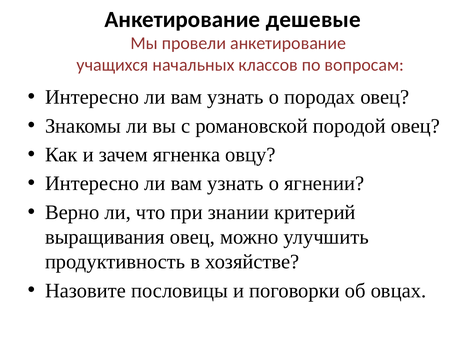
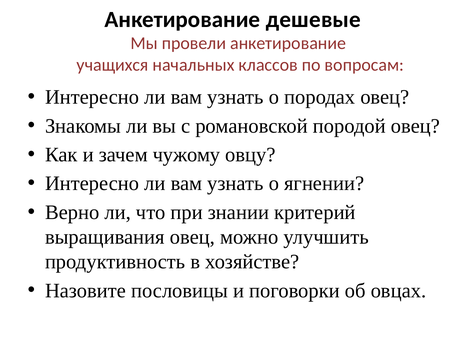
ягненка: ягненка -> чужому (186, 154)
